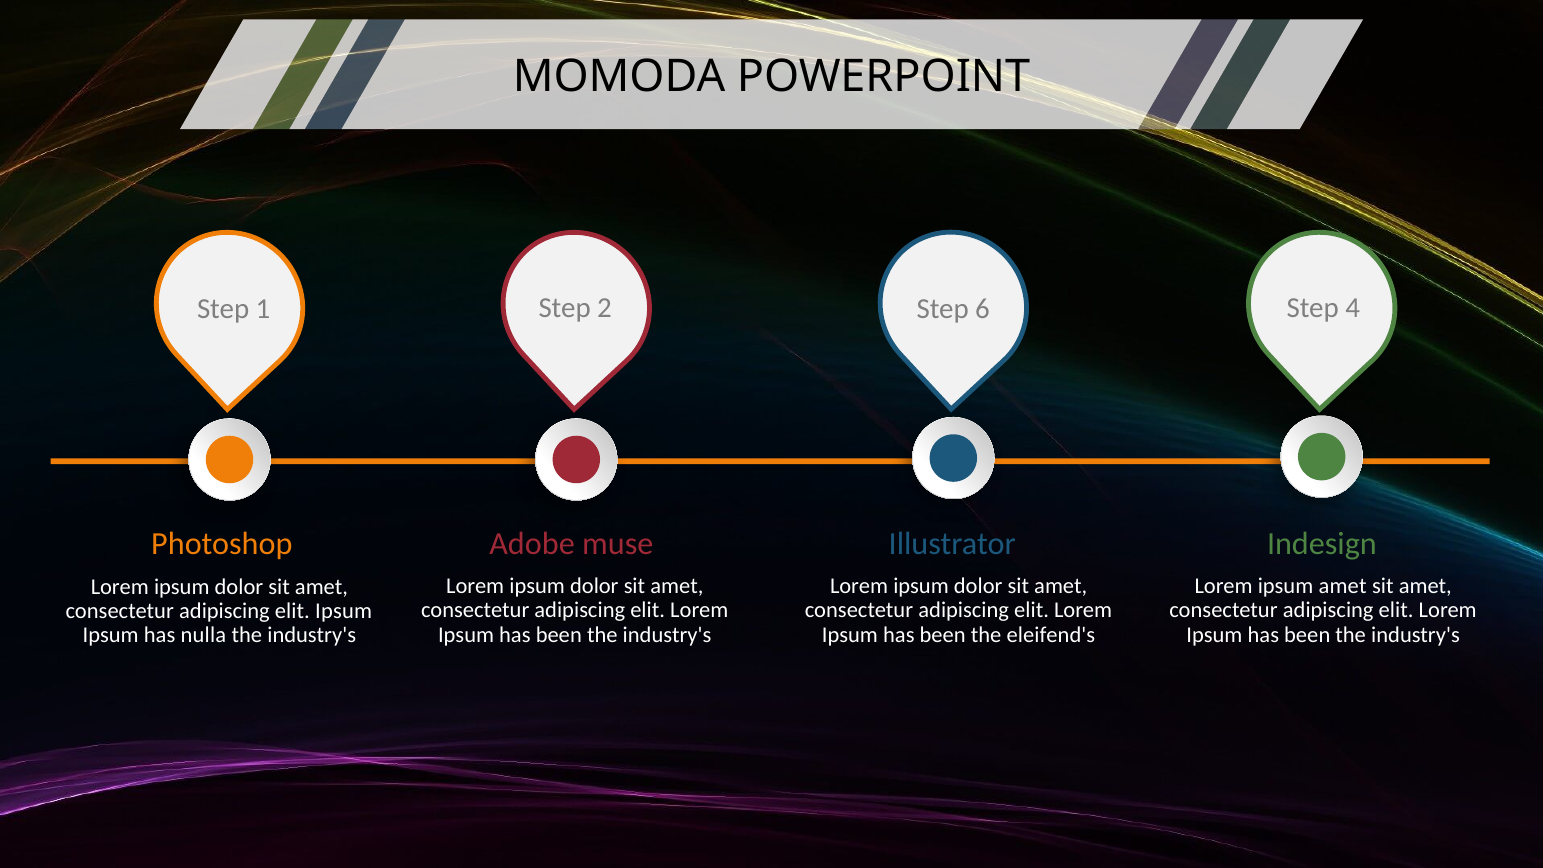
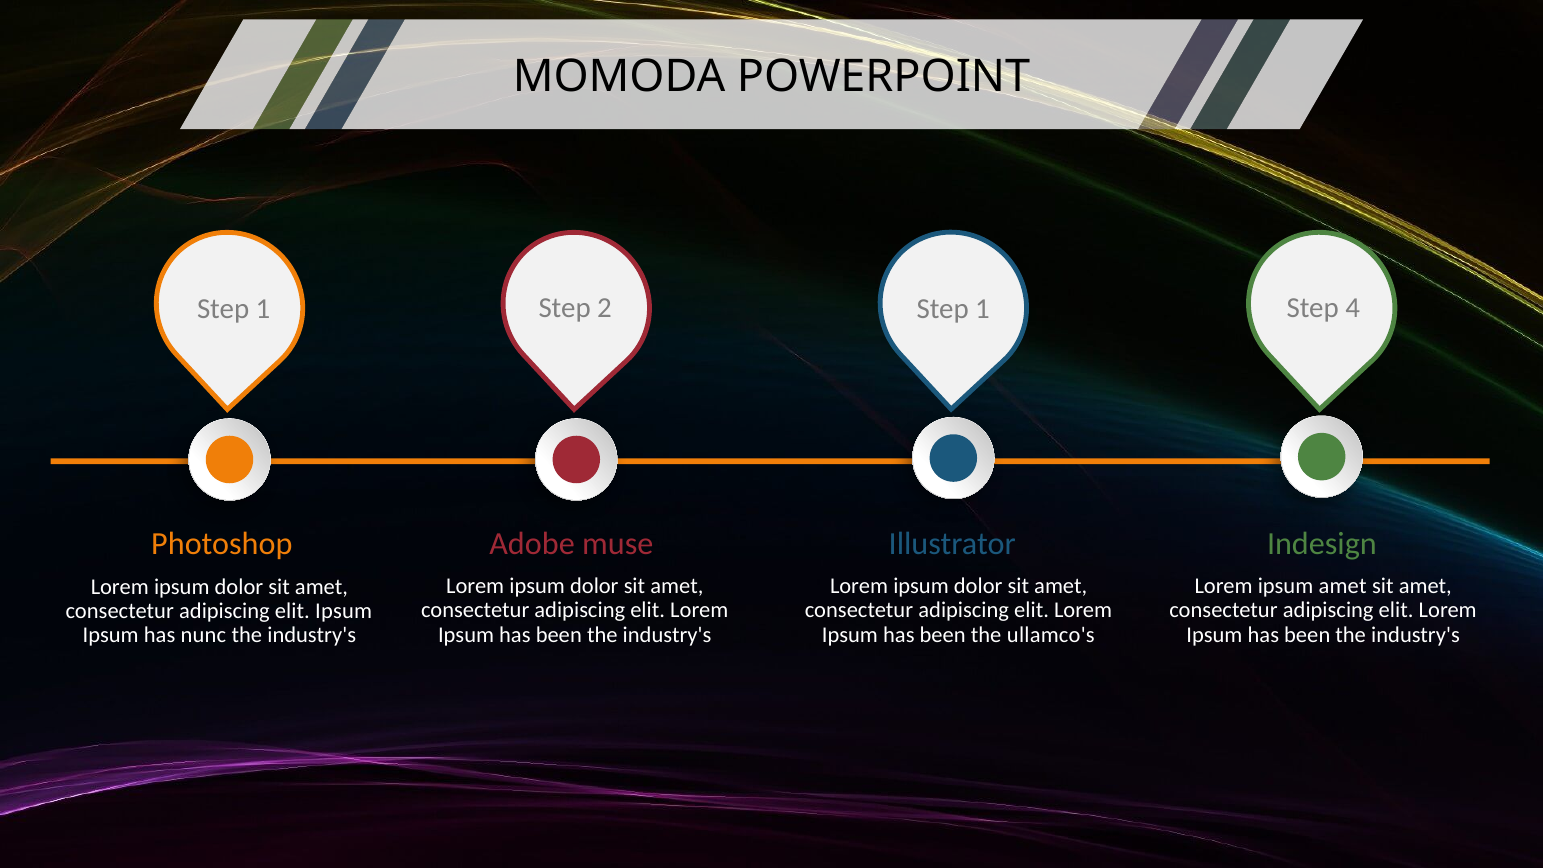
2 Step 6: 6 -> 1 (983, 309)
eleifend's: eleifend's -> ullamco's (1051, 635)
nulla: nulla -> nunc (203, 635)
